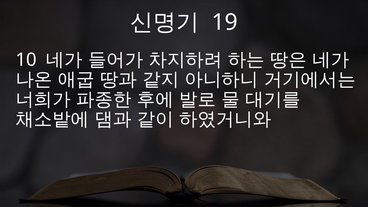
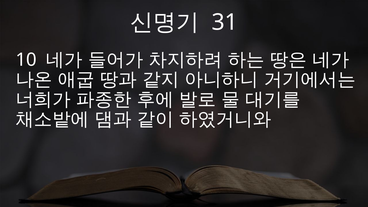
19: 19 -> 31 (225, 22)
